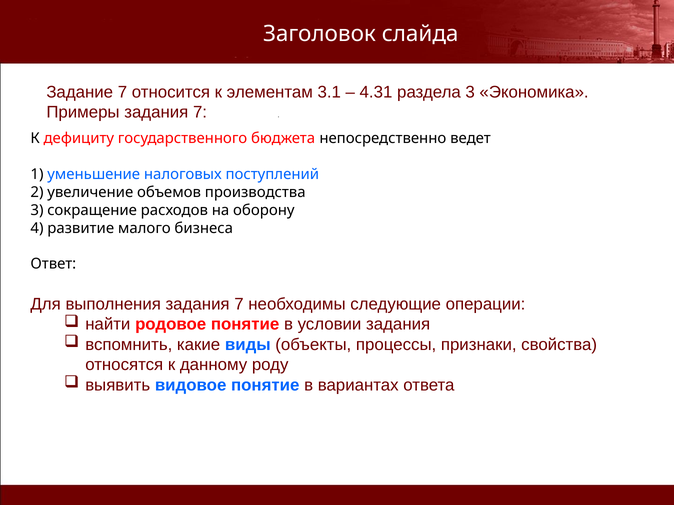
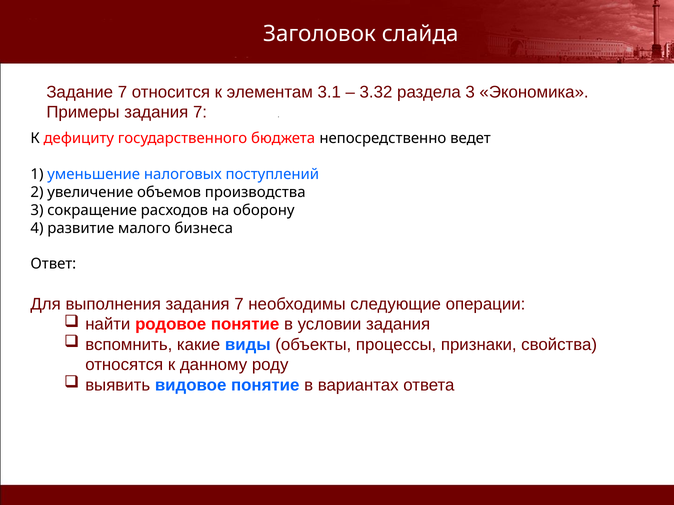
4.31: 4.31 -> 3.32 (376, 92)
